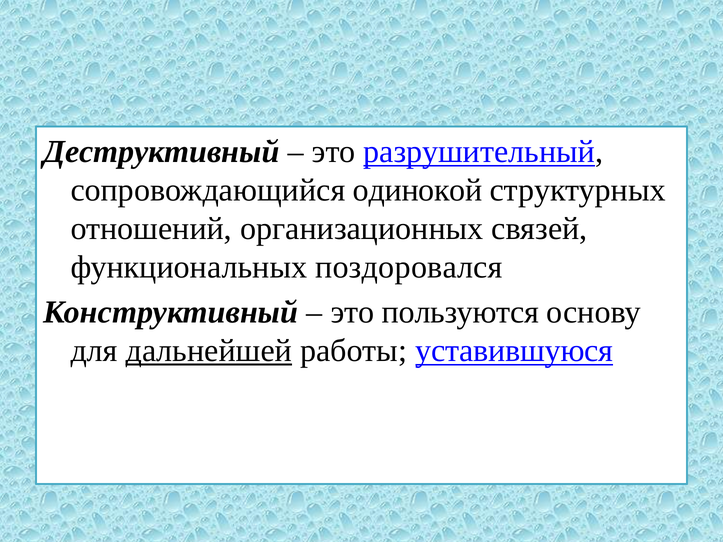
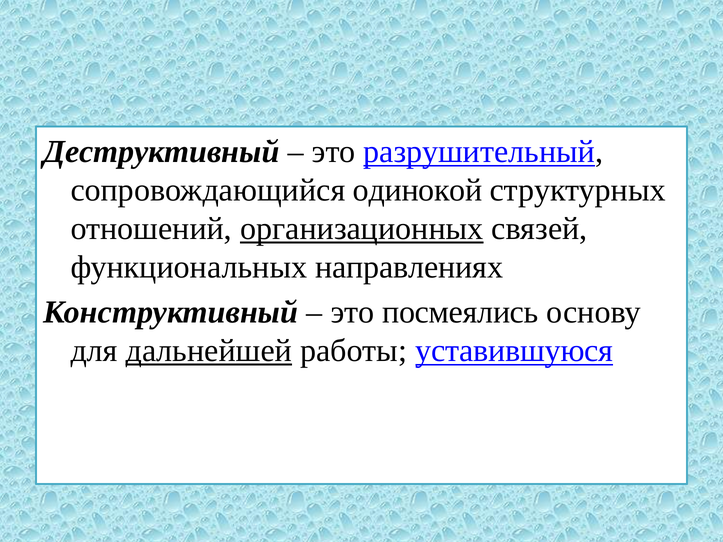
организационных underline: none -> present (362, 229)
поздоровался: поздоровался -> направлениях (409, 267)
пользуются: пользуются -> посмеялись (460, 312)
